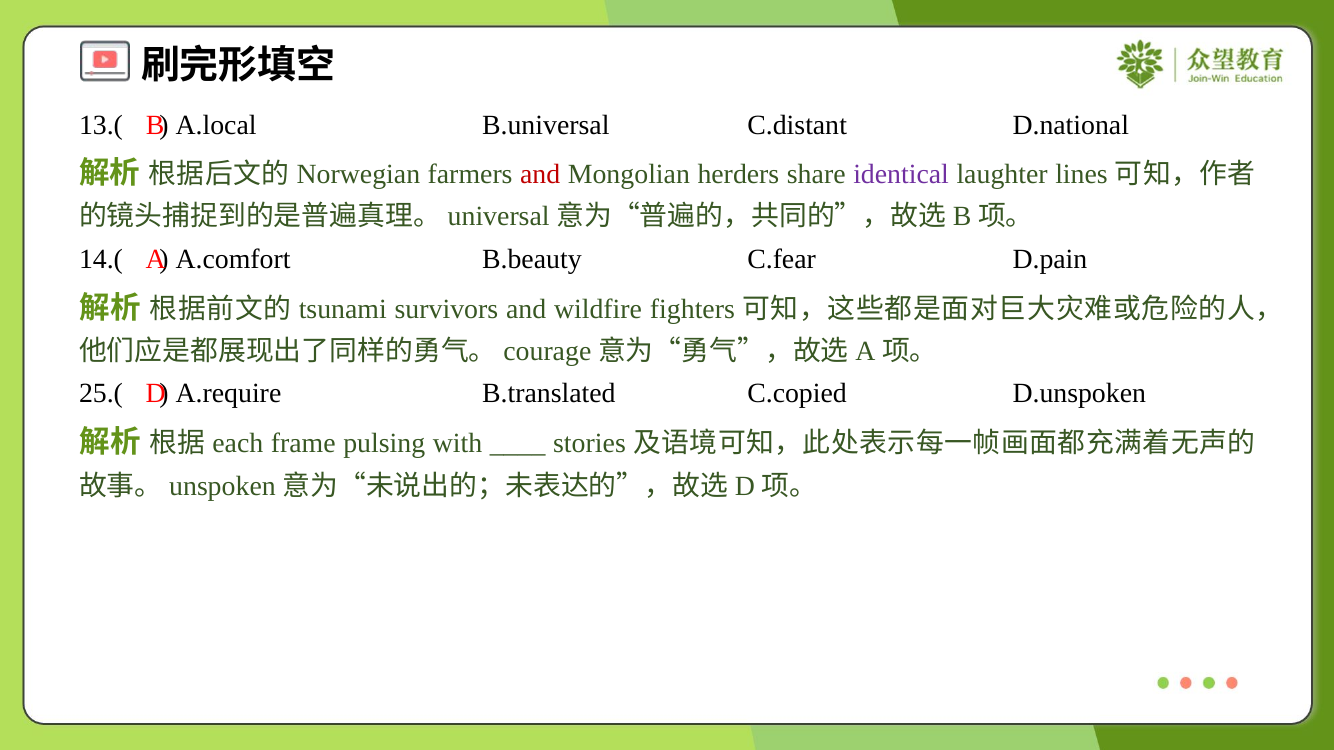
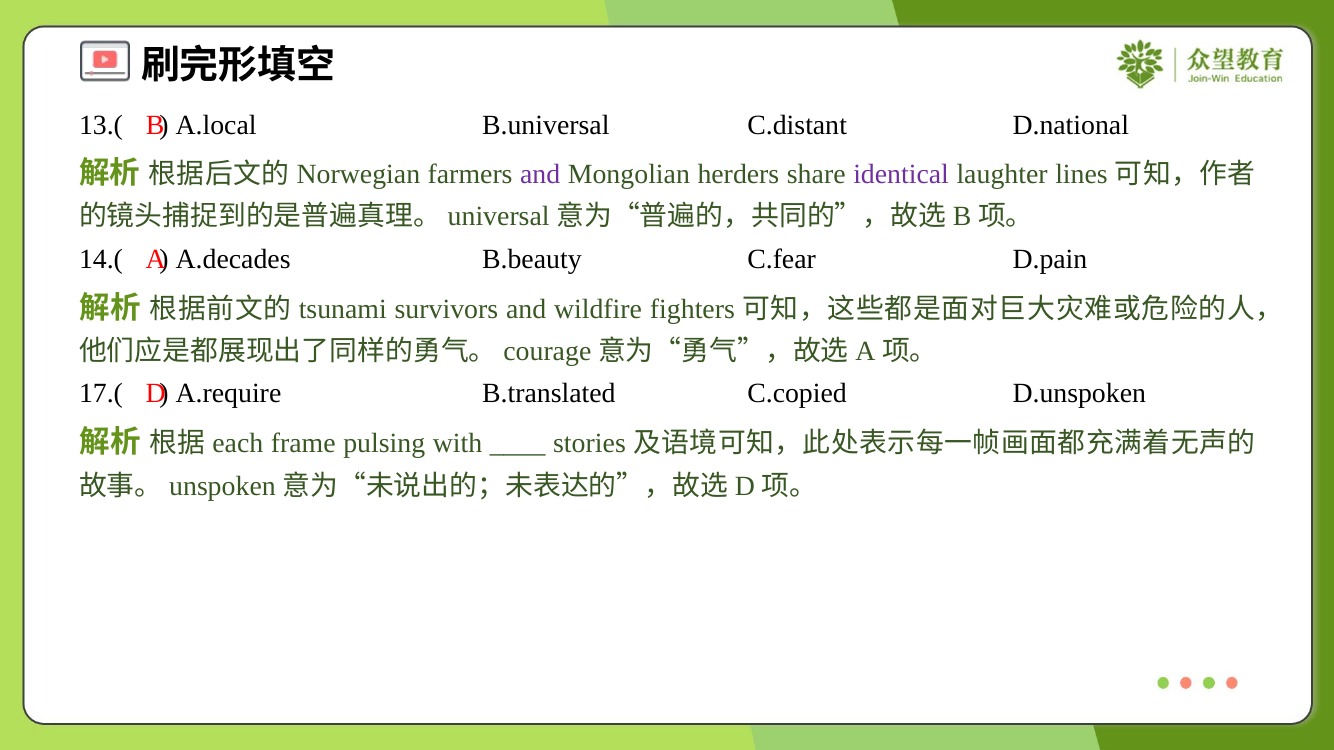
and colour: red -> purple (540, 174)
A.comfort: A.comfort -> A.decades (233, 259)
25.(: 25.( -> 17.( (101, 394)
